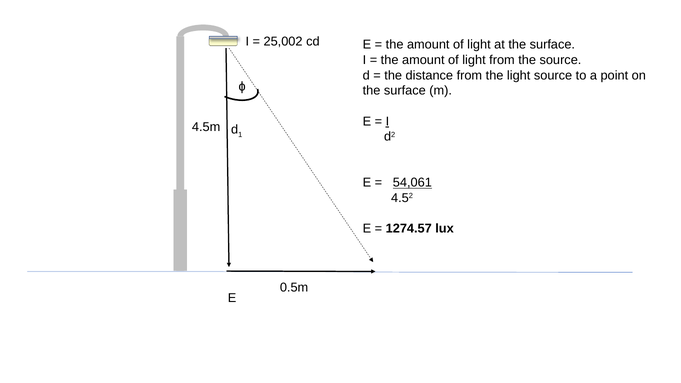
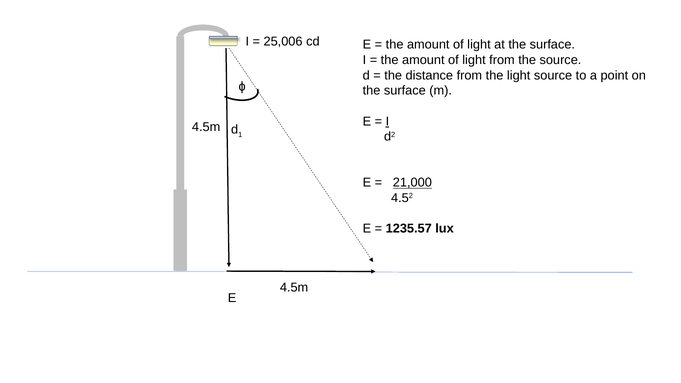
25,002: 25,002 -> 25,006 (283, 42)
54,061: 54,061 -> 21,000 (412, 183)
1274.57: 1274.57 -> 1235.57 (409, 229)
0.5m: 0.5m -> 4.5m (294, 288)
